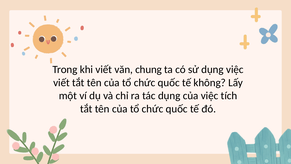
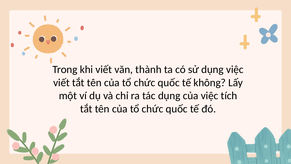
chung: chung -> thành (148, 69)
